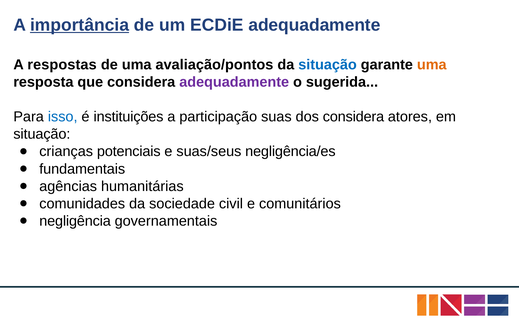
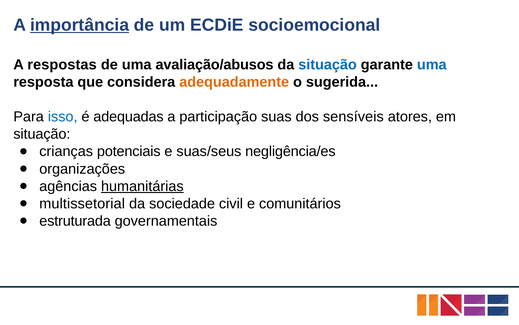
ECDiE adequadamente: adequadamente -> socioemocional (314, 25)
avaliação/pontos: avaliação/pontos -> avaliação/abusos (214, 65)
uma colour: orange -> blue (432, 65)
adequadamente colour: purple -> orange (234, 82)
instituições: instituições -> adequadas (128, 117)
dos considera: considera -> sensíveis (353, 117)
fundamentais: fundamentais -> organizações (82, 169)
humanitárias underline: none -> present (142, 186)
comunidades: comunidades -> multissetorial (82, 203)
negligência: negligência -> estruturada (75, 221)
